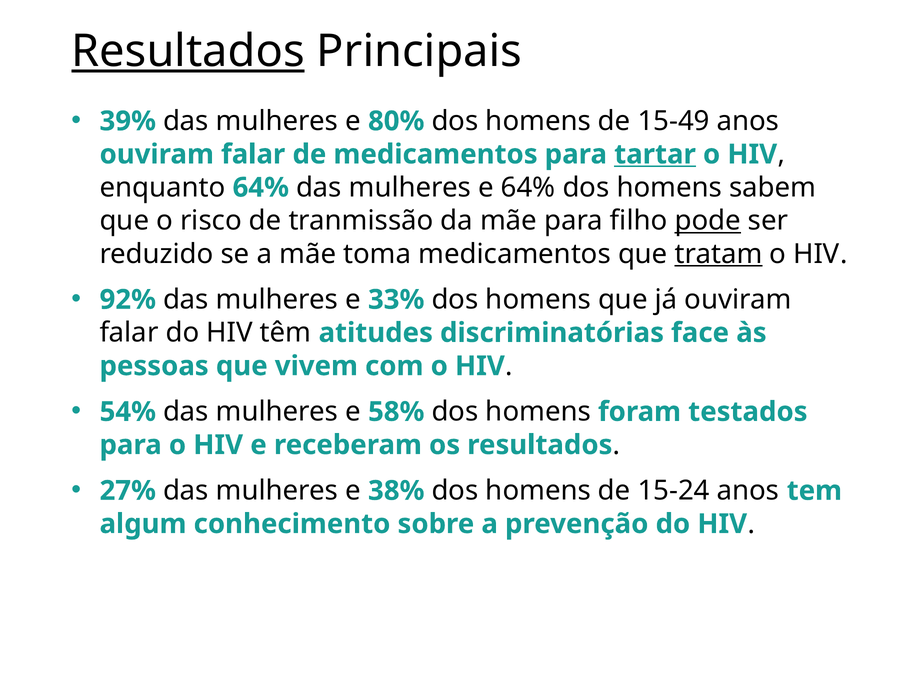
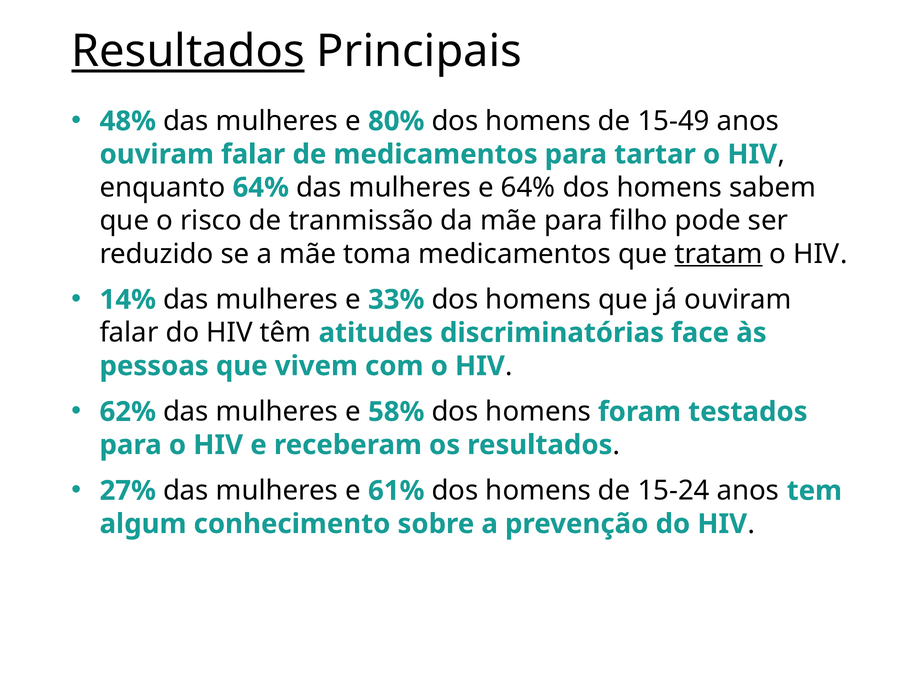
39%: 39% -> 48% (128, 121)
tartar underline: present -> none (655, 154)
pode underline: present -> none (708, 221)
92%: 92% -> 14% (128, 300)
54%: 54% -> 62% (128, 412)
38%: 38% -> 61% (396, 491)
